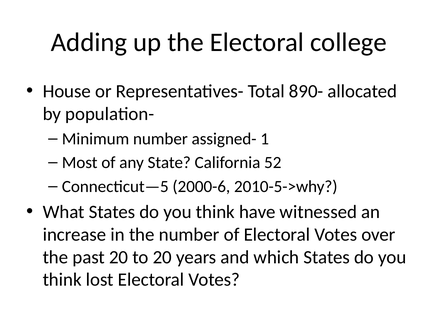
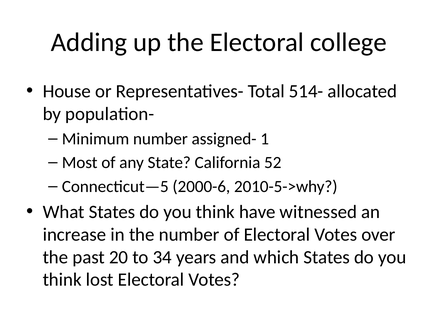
890-: 890- -> 514- (306, 91)
to 20: 20 -> 34 (162, 258)
